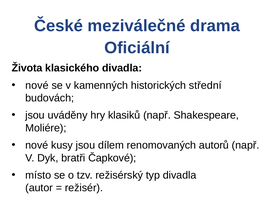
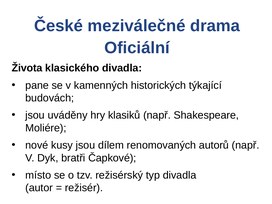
nové: nové -> pane (37, 85)
střední: střední -> týkající (205, 85)
